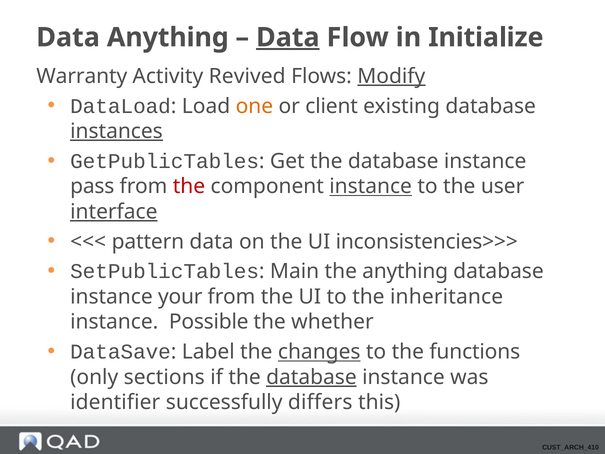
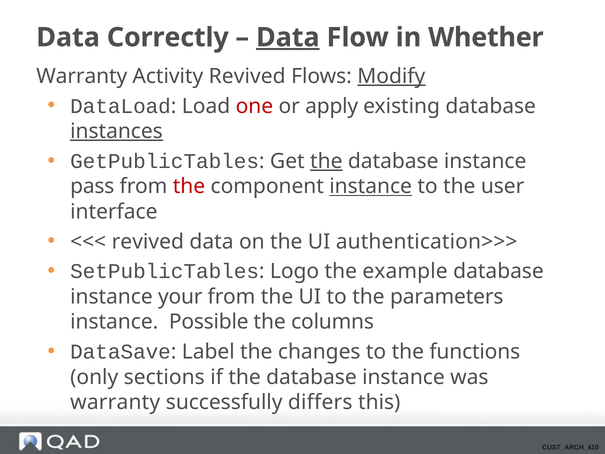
Data Anything: Anything -> Correctly (168, 37)
Initialize: Initialize -> Whether (486, 37)
one colour: orange -> red (254, 106)
client: client -> apply (332, 106)
the underline: none -> present (326, 161)
interface underline: present -> none (114, 212)
pattern: pattern -> revived (148, 241)
inconsistencies>>>: inconsistencies>>> -> authentication>>> (427, 241)
Main: Main -> Logo (295, 271)
the anything: anything -> example (405, 271)
inheritance: inheritance -> parameters (447, 297)
whether: whether -> columns (333, 322)
changes underline: present -> none (319, 352)
database underline: present -> none (311, 377)
identifier: identifier -> warranty (115, 402)
